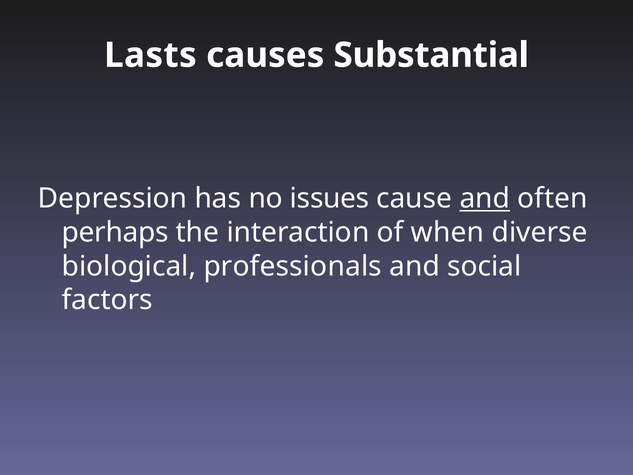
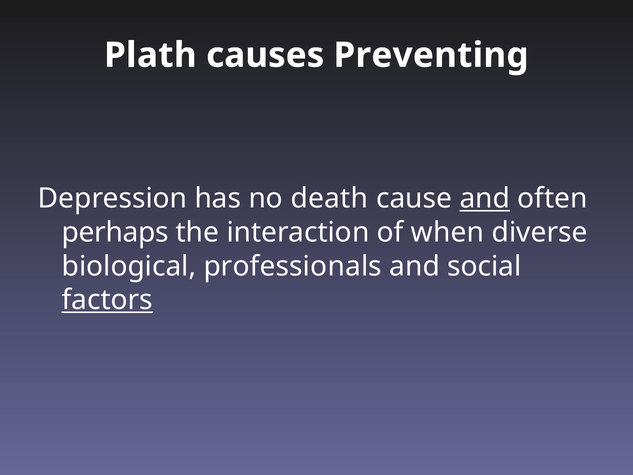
Lasts: Lasts -> Plath (150, 55)
Substantial: Substantial -> Preventing (431, 55)
issues: issues -> death (329, 199)
factors underline: none -> present (107, 300)
